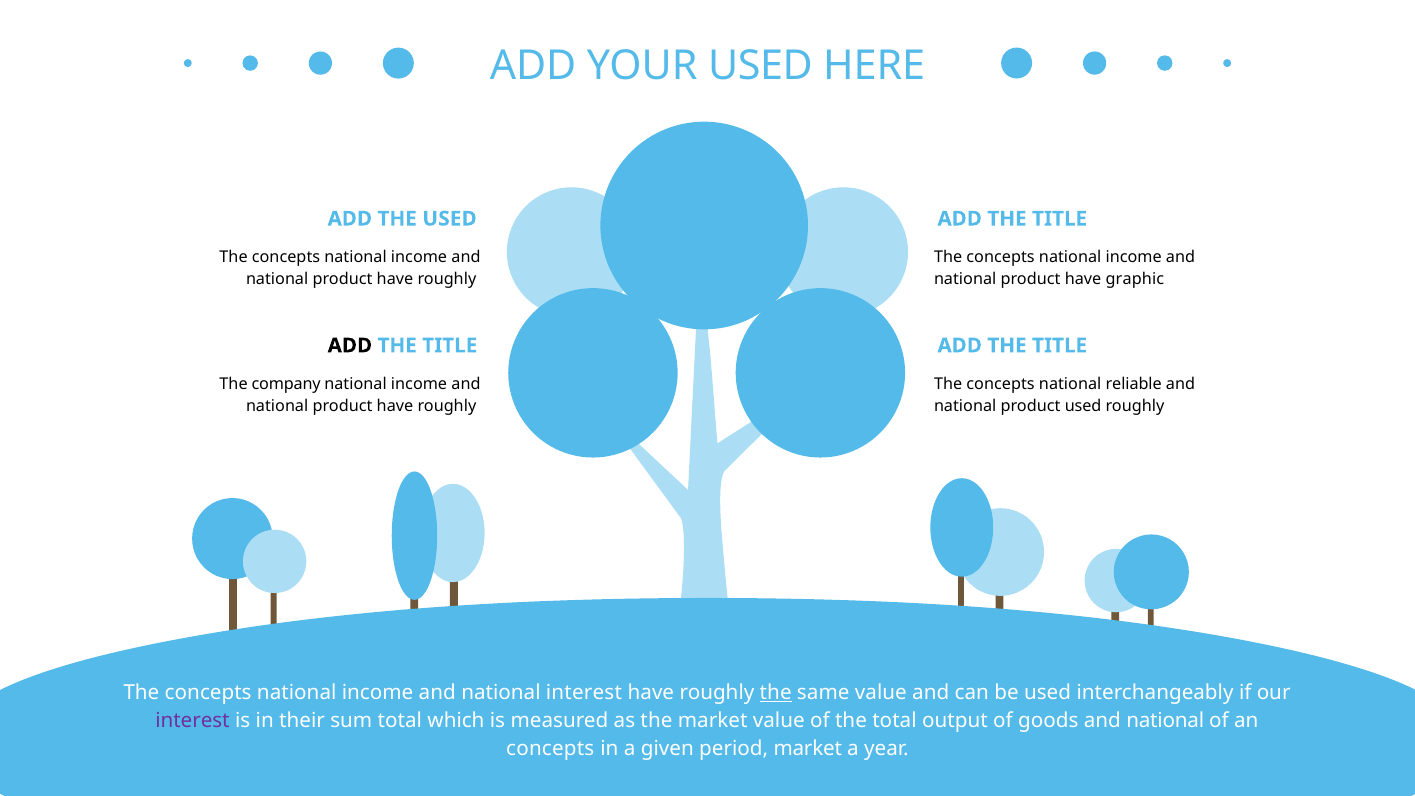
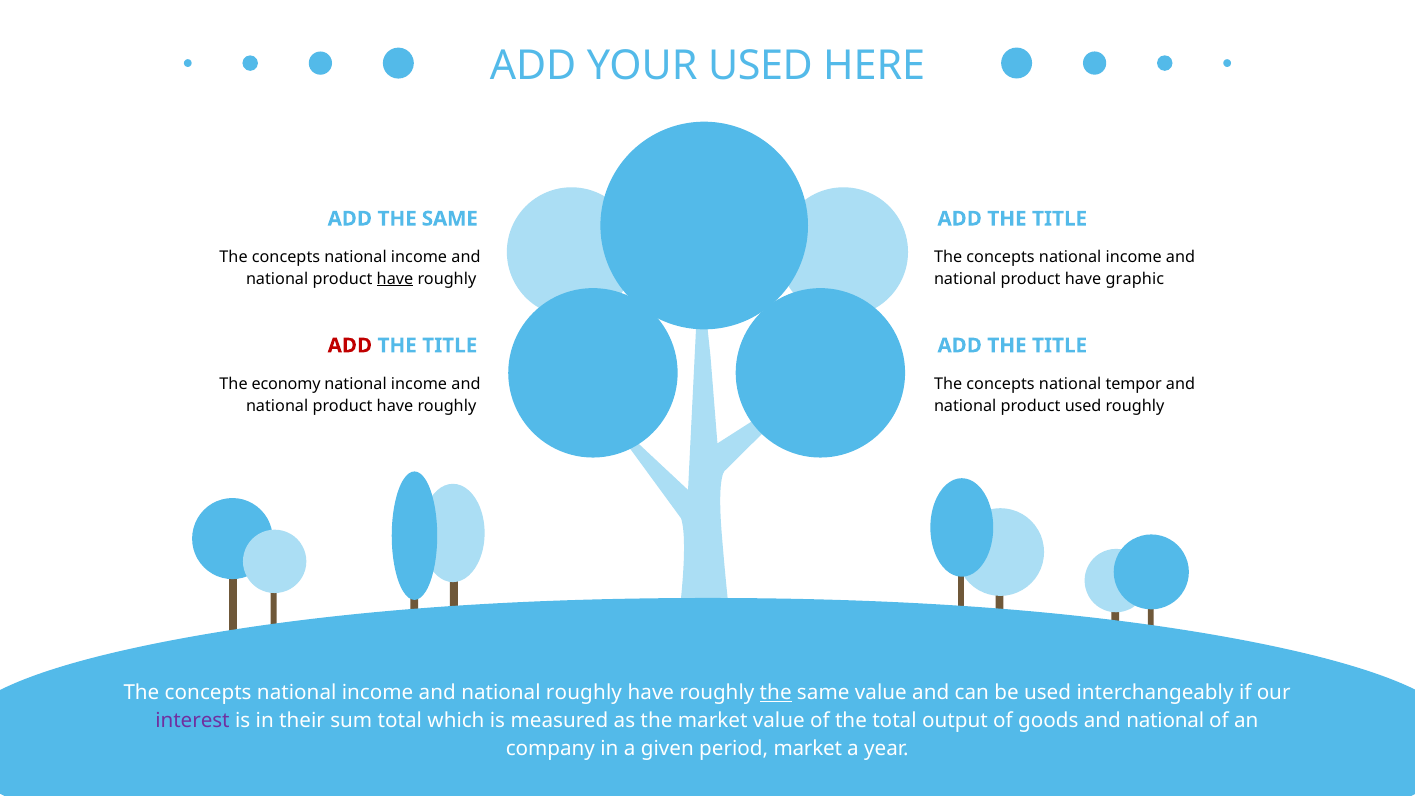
ADD THE USED: USED -> SAME (450, 219)
have underline: none -> present (395, 279)
ADD colour: black -> red (350, 346)
company: company -> economy (286, 384)
reliable: reliable -> tempor (1134, 384)
national interest: interest -> roughly (584, 692)
concepts: concepts -> company (550, 749)
